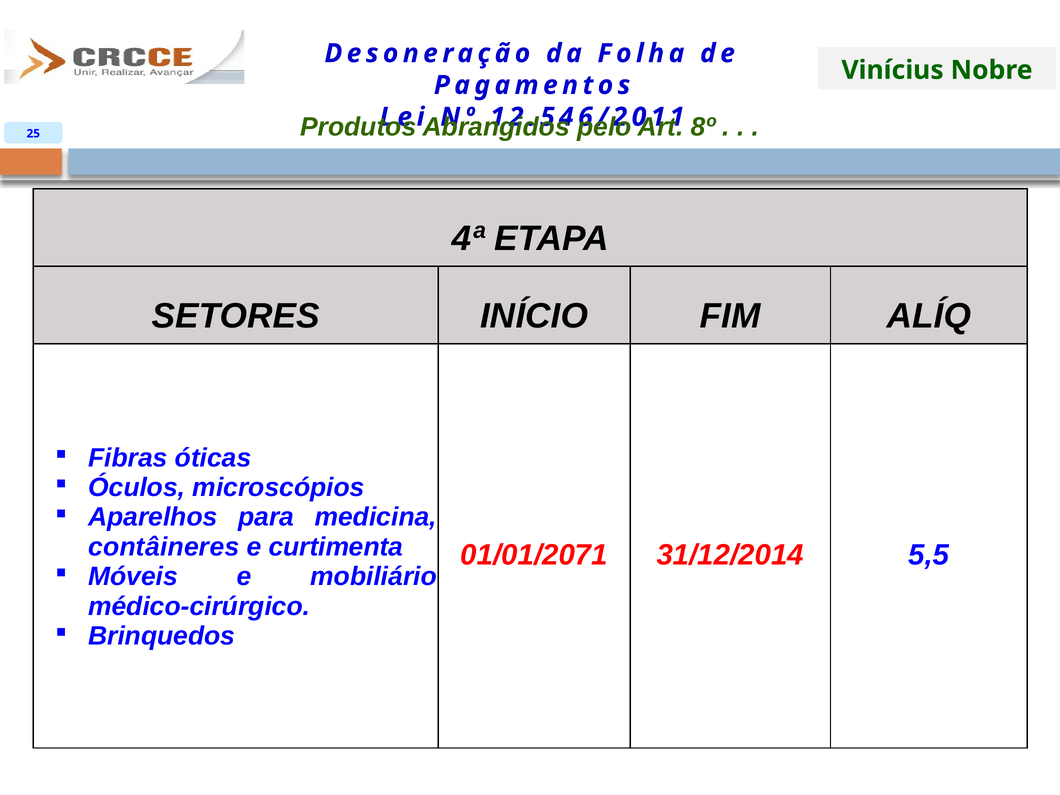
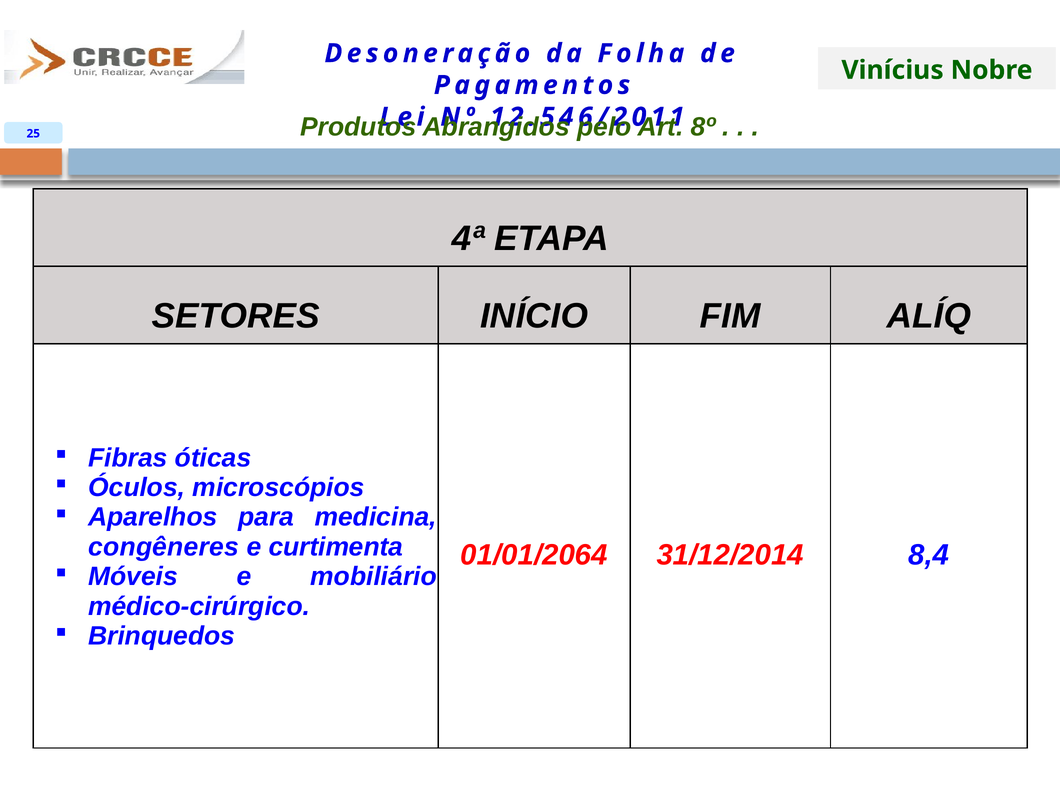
contâineres: contâineres -> congêneres (164, 547)
01/01/2071: 01/01/2071 -> 01/01/2064 (534, 555)
5,5: 5,5 -> 8,4 (929, 555)
